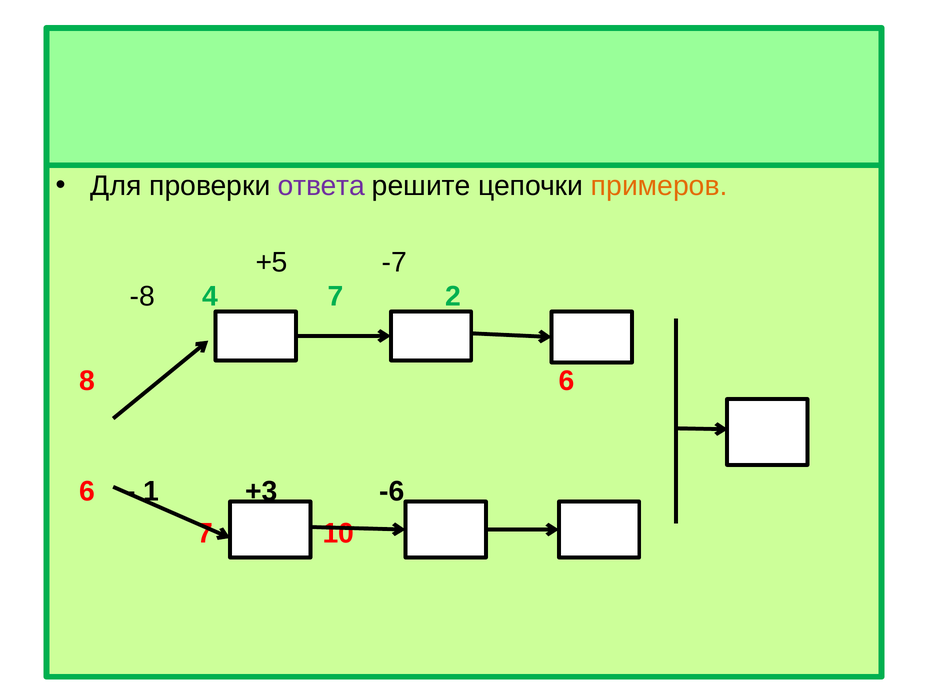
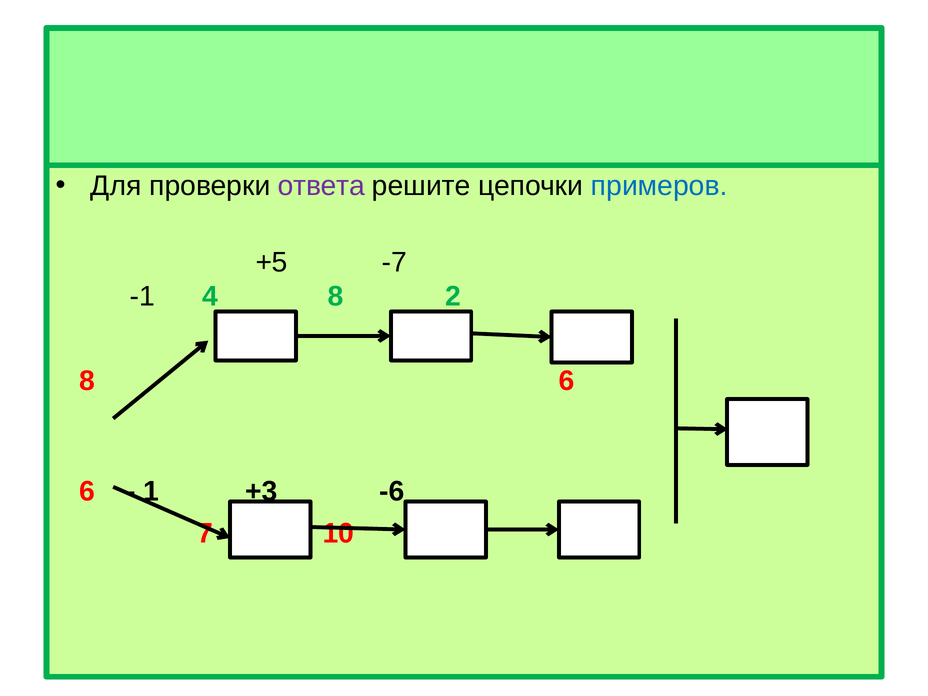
примеров colour: orange -> blue (659, 186)
-8: -8 -> -1 (142, 296)
4 7: 7 -> 8 (335, 296)
